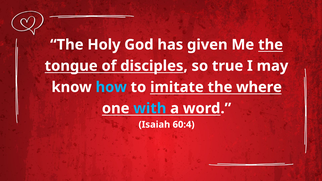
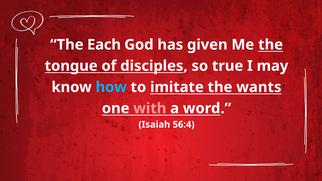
Holy: Holy -> Each (104, 45)
where: where -> wants (259, 87)
with colour: light blue -> pink (150, 108)
60:4: 60:4 -> 56:4 (184, 125)
